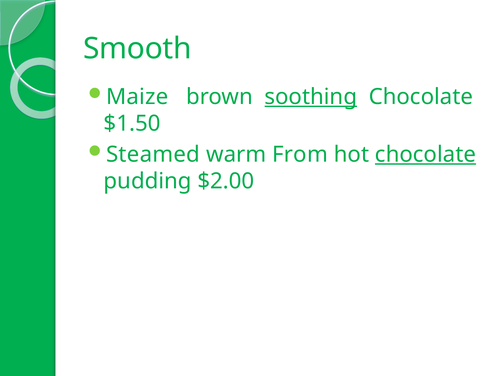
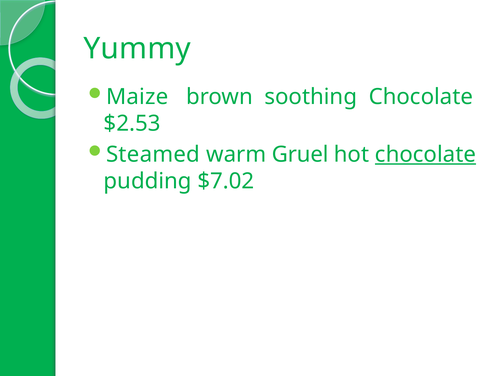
Smooth: Smooth -> Yummy (137, 48)
soothing underline: present -> none (311, 97)
$1.50: $1.50 -> $2.53 (132, 123)
From: From -> Gruel (300, 154)
$2.00: $2.00 -> $7.02 (226, 181)
